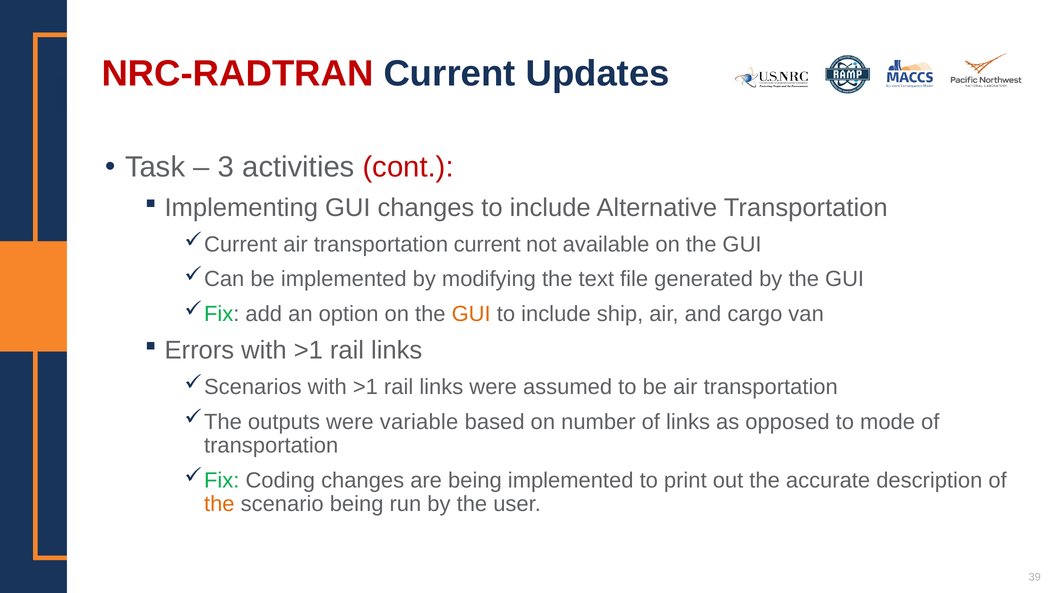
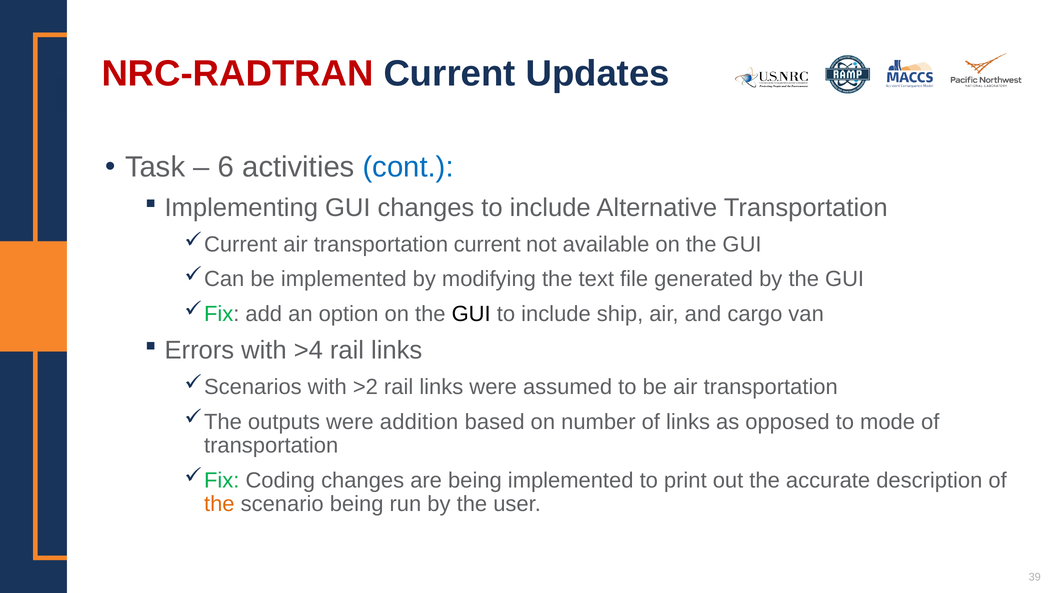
3: 3 -> 6 (226, 167)
cont colour: red -> blue (408, 167)
GUI colour: orange -> black (471, 314)
Errors with >1: >1 -> >4 (308, 350)
>1: >1 -> >2 (365, 387)
variable: variable -> addition (419, 422)
